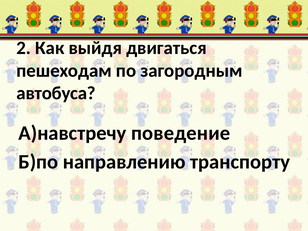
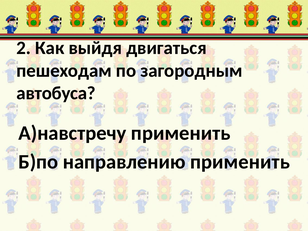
А)навстречу поведение: поведение -> применить (181, 133)
направлению транспорту: транспорту -> применить (240, 162)
